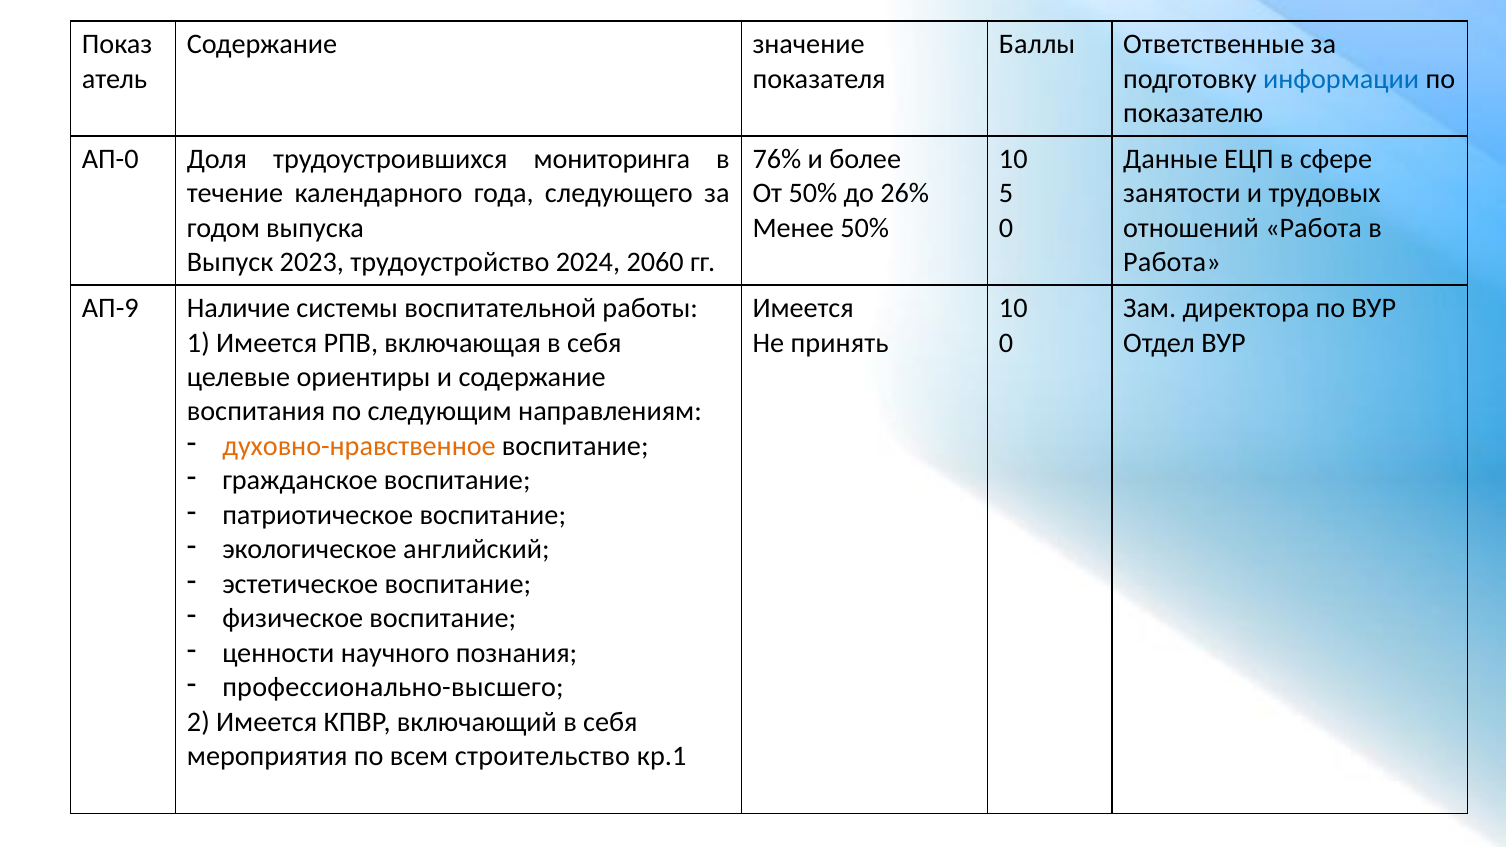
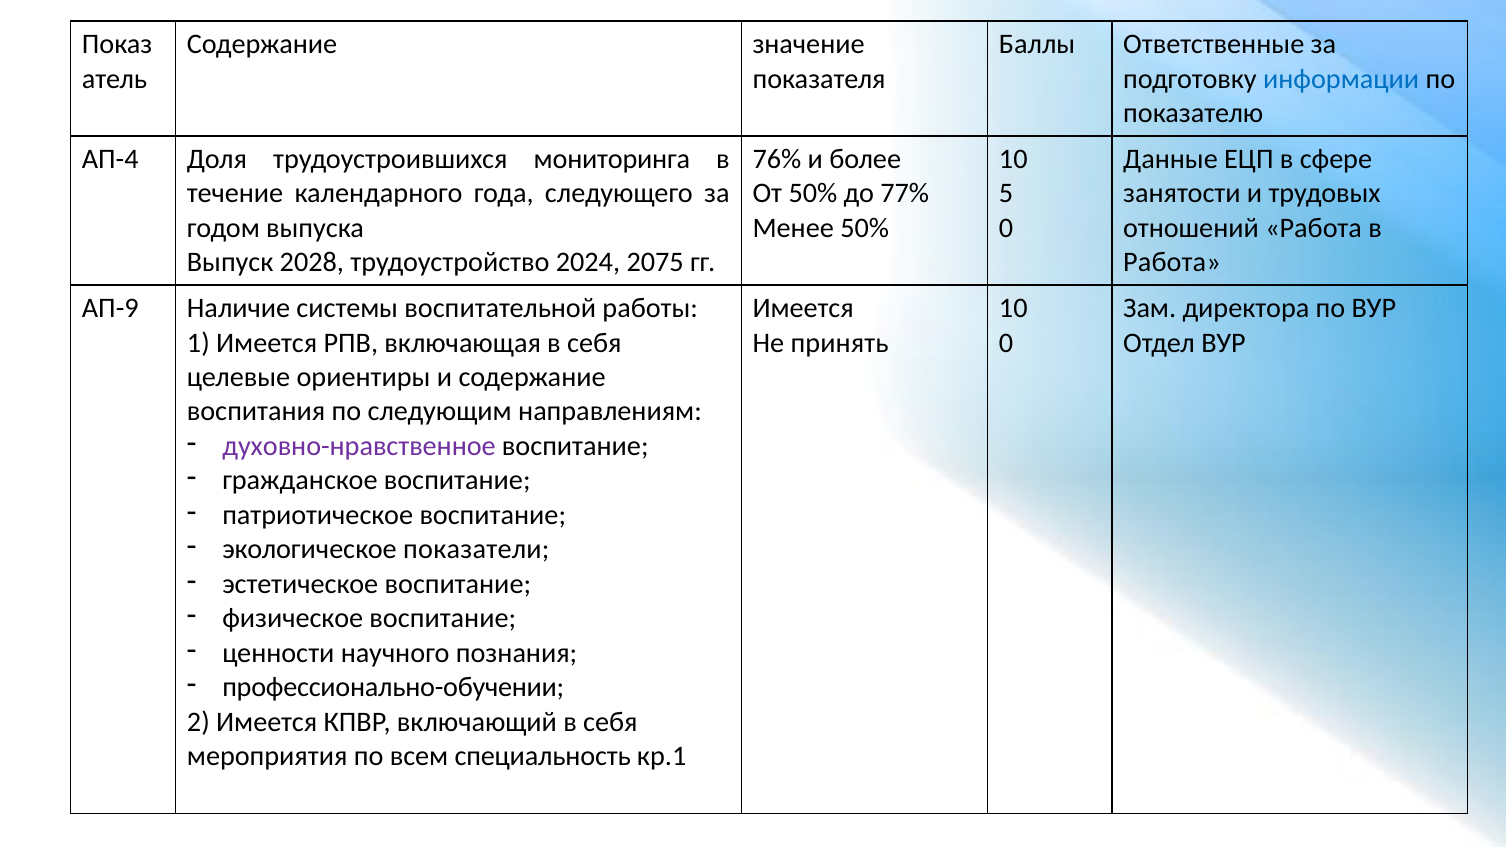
АП-0: АП-0 -> АП-4 (110, 159)
26%: 26% -> 77% (905, 194)
2023: 2023 -> 2028 (312, 263)
2060: 2060 -> 2075 (655, 263)
духовно-нравственное colour: orange -> purple (359, 446)
английский: английский -> показатели (476, 550)
профессионально-высшего: профессионально-высшего -> профессионально-обучении (393, 687)
строительство: строительство -> специальность (543, 756)
